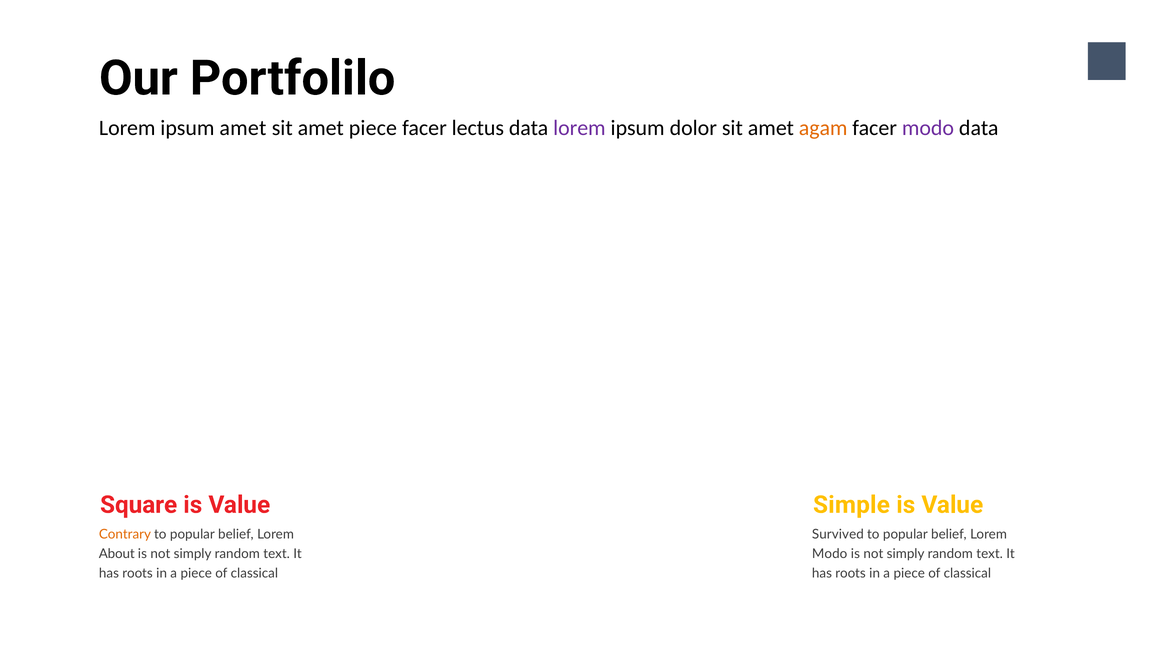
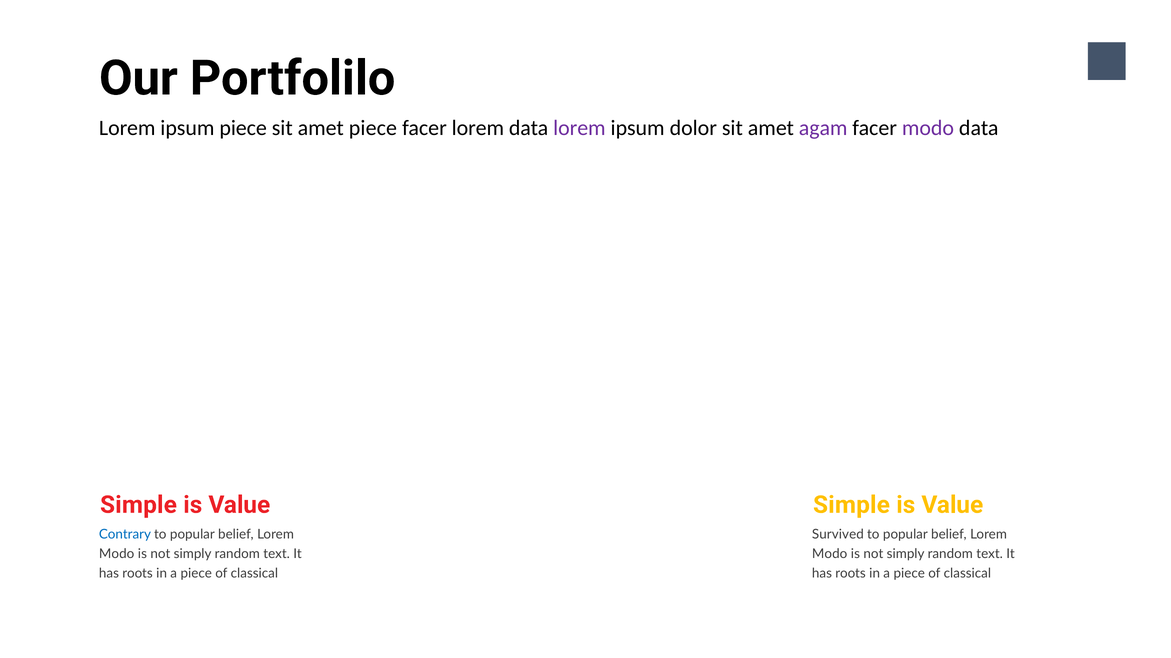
ipsum amet: amet -> piece (243, 128)
facer lectus: lectus -> lorem (478, 128)
agam colour: orange -> purple (823, 128)
Square: Square -> Simple (138, 505)
Contrary colour: orange -> blue (125, 535)
About: About -> Modo (117, 554)
